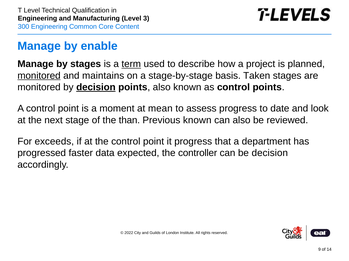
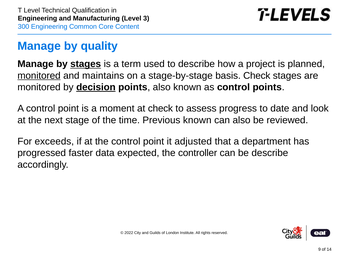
enable: enable -> quality (99, 46)
stages underline: none -> present (86, 64)
term underline: present -> none (131, 64)
basis Taken: Taken -> Check (257, 76)
at mean: mean -> check (160, 109)
than: than -> time (129, 120)
it progress: progress -> adjusted (193, 142)
be decision: decision -> describe (270, 153)
